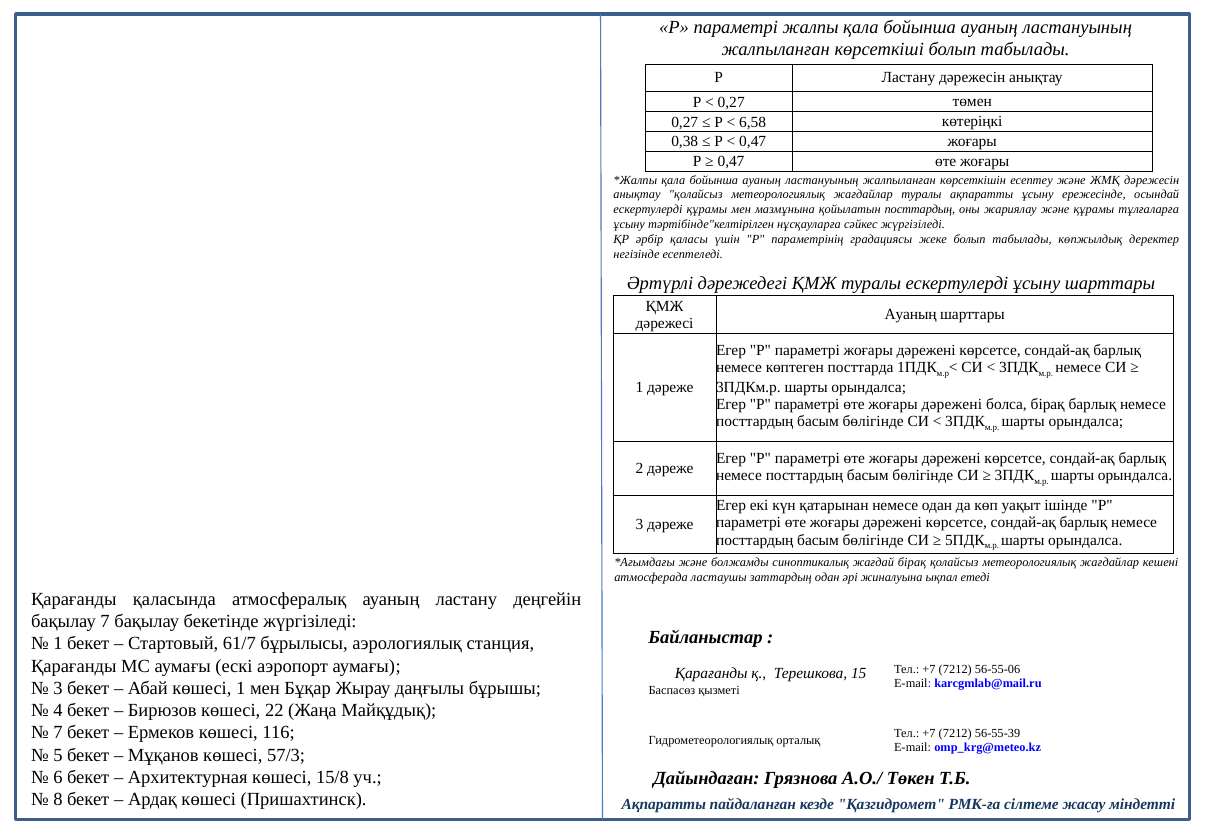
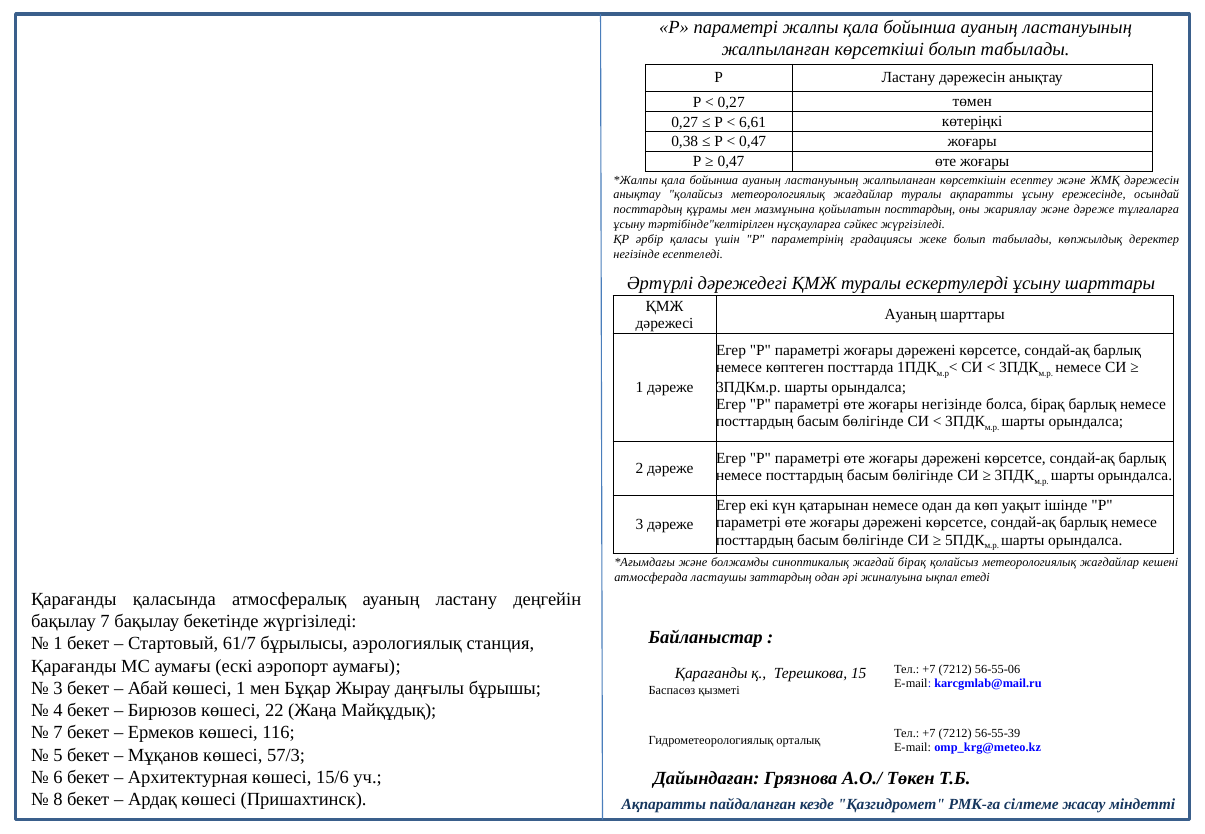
6,58: 6,58 -> 6,61 (753, 122)
ескертулерді: ескертулерді -> посттардың (648, 210)
және құрамы: құрамы -> дәреже (1094, 210)
дәрежені: дәрежені -> негізінде (952, 404)
15/8: 15/8 -> 15/6 (332, 777)
